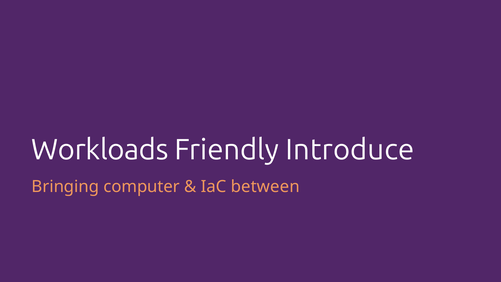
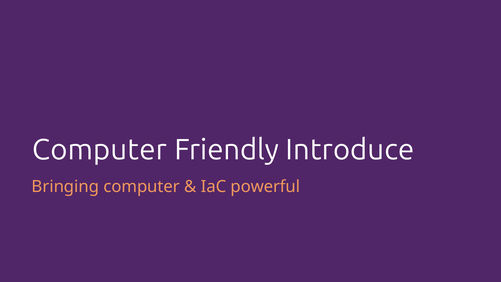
Workloads: Workloads -> Computer (100, 150)
between: between -> powerful (265, 187)
